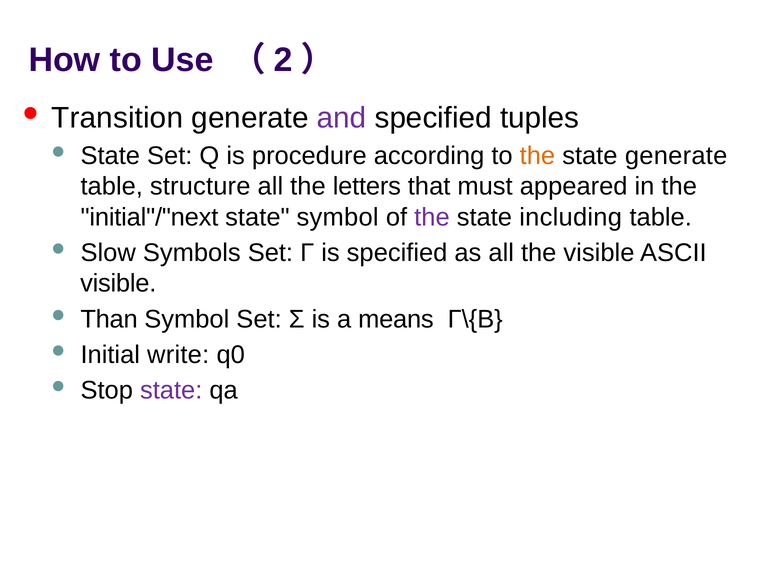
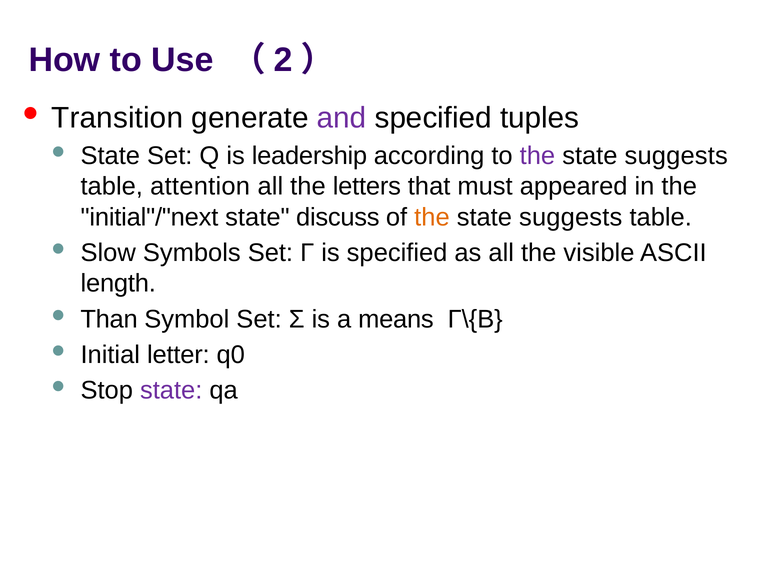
procedure: procedure -> leadership (309, 156)
the colour: orange -> purple (537, 156)
generate: generate -> suggests (676, 156)
structure: structure -> attention (200, 186)
state symbol: symbol -> discuss (338, 217)
the colour: purple -> orange (432, 217)
including: including -> suggests (571, 217)
visible: visible -> length (118, 283)
write: write -> letter (178, 355)
